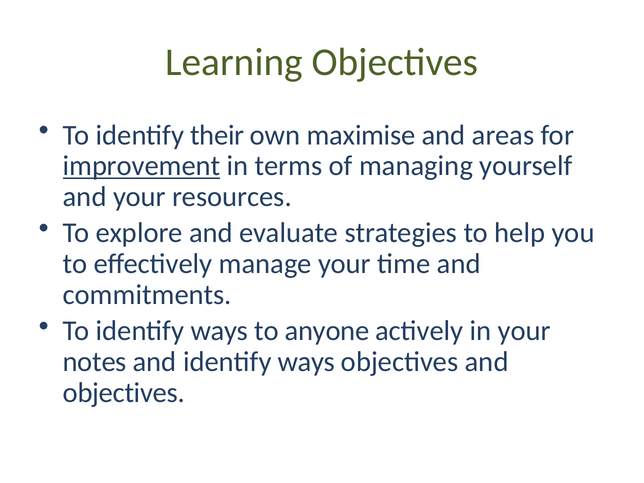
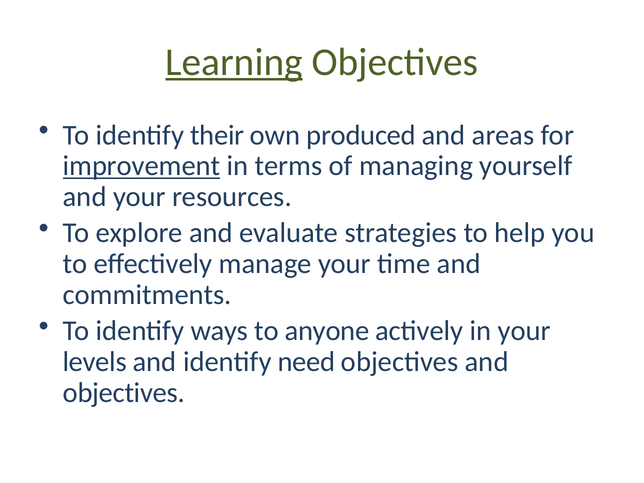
Learning underline: none -> present (234, 62)
maximise: maximise -> produced (361, 135)
notes: notes -> levels (95, 362)
and identify ways: ways -> need (306, 362)
